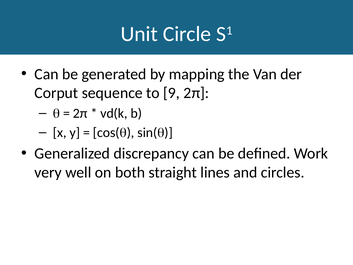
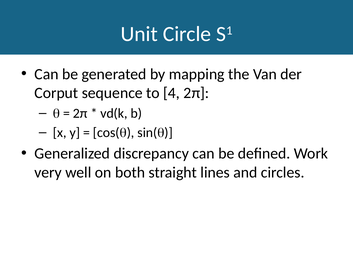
9: 9 -> 4 (172, 93)
